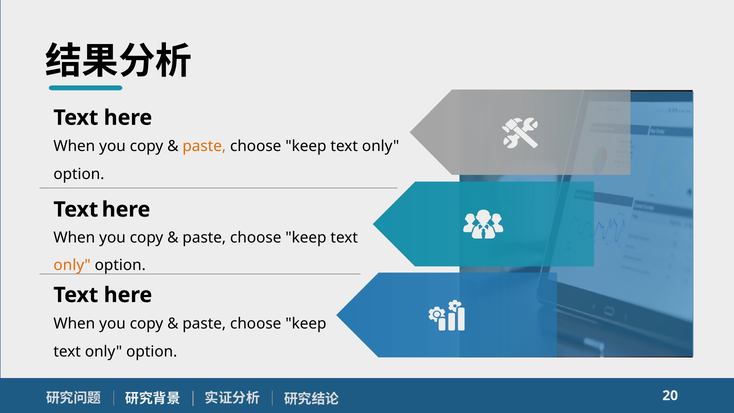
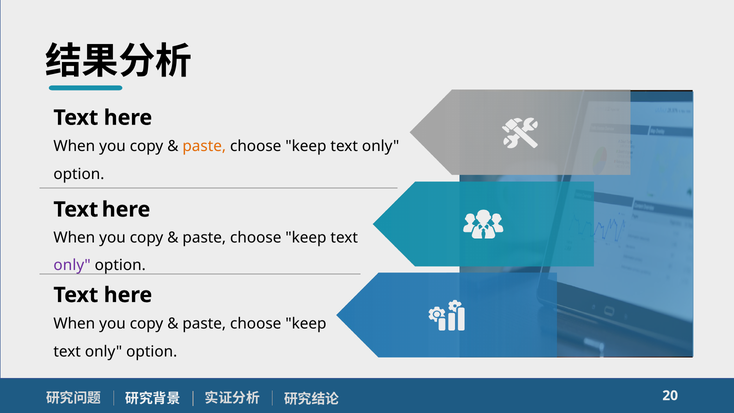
only colour: orange -> purple (72, 265)
